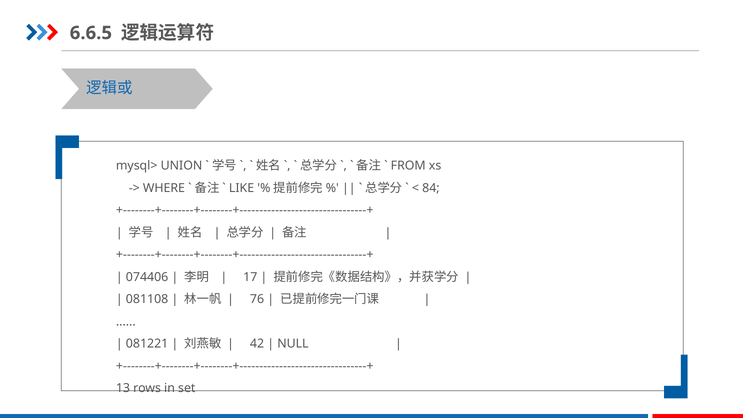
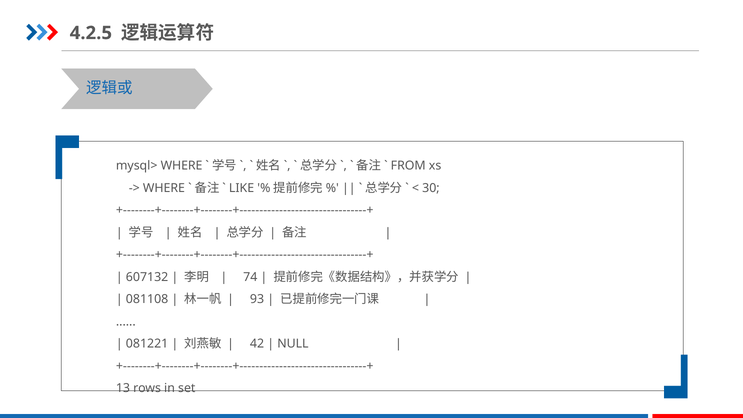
6.6.5: 6.6.5 -> 4.2.5 (91, 33)
mysql> UNION: UNION -> WHERE (182, 166)
84: 84 -> 30 (431, 188)
074406: 074406 -> 607132 (147, 277)
17: 17 -> 74 (250, 277)
76: 76 -> 93 (257, 299)
